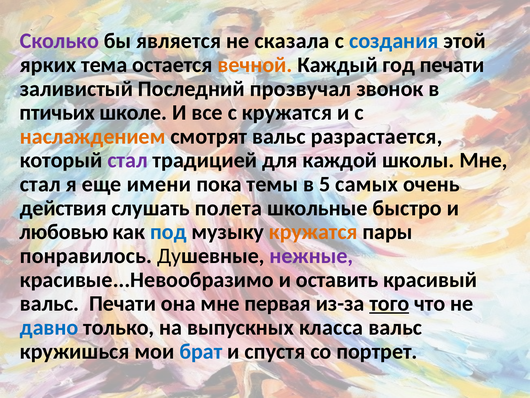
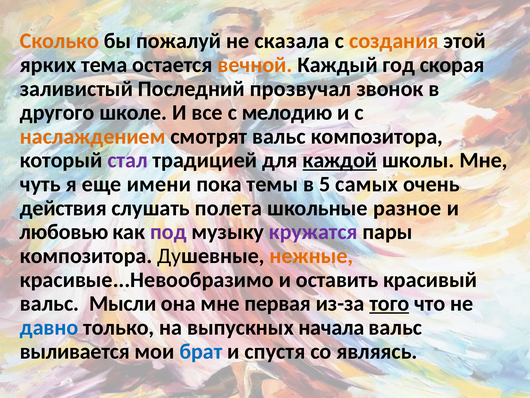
Сколько colour: purple -> orange (59, 41)
является: является -> пожалуй (179, 41)
создания colour: blue -> orange (394, 41)
год печати: печати -> скорая (452, 65)
птичьих: птичьих -> другого (57, 112)
с кружатся: кружатся -> мелодию (287, 112)
вальс разрастается: разрастается -> композитора (377, 136)
каждой underline: none -> present (340, 160)
стал: стал -> чуть (40, 184)
быстро: быстро -> разное (407, 208)
под colour: blue -> purple (168, 232)
кружатся colour: orange -> purple (313, 232)
понравилось: понравилось -> композитора (86, 256)
нежные colour: purple -> orange (311, 256)
вальс Печати: Печати -> Мысли (123, 303)
класса: класса -> начала (331, 327)
кружишься: кружишься -> выливается (75, 351)
портрет: портрет -> являясь (377, 351)
